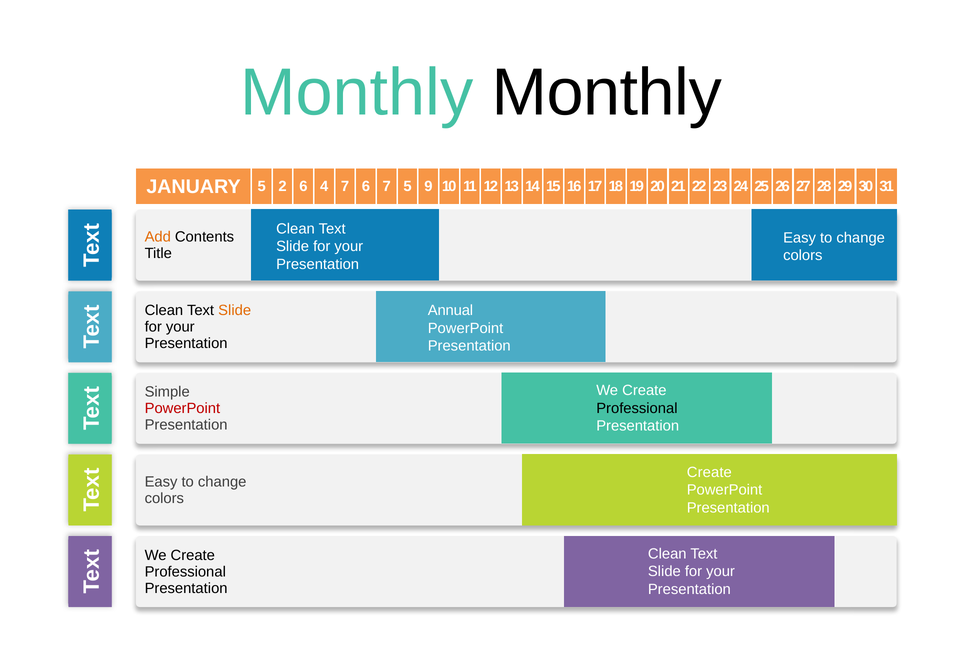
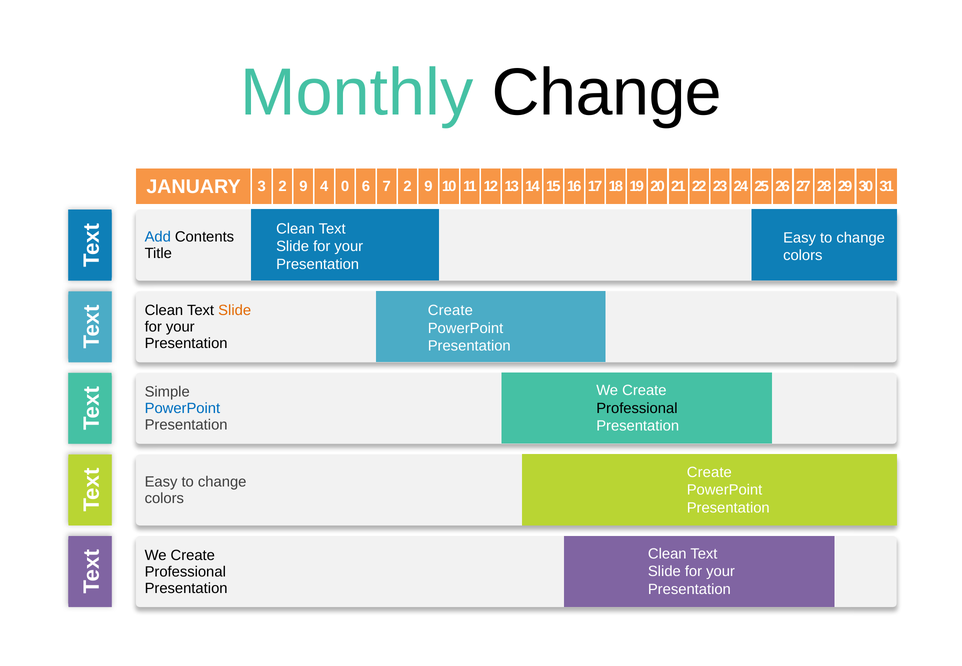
Monthly Monthly: Monthly -> Change (607, 93)
JANUARY 5: 5 -> 3 (262, 187)
6: 6 -> 9 (303, 187)
4 7: 7 -> 0 (345, 187)
7 5: 5 -> 2 (408, 187)
Add colour: orange -> blue (158, 237)
Annual: Annual -> Create (450, 311)
PowerPoint colour: red -> blue (182, 408)
